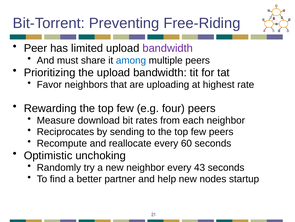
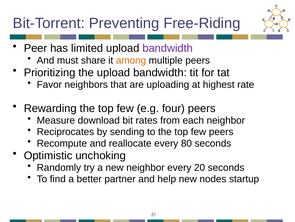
among colour: blue -> orange (131, 60)
60: 60 -> 80 (186, 143)
43: 43 -> 20 (200, 167)
